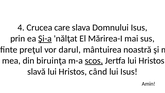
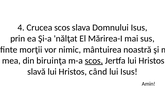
Crucea care: care -> scos (62, 28)
Şi-a underline: present -> none (45, 39)
preţul: preţul -> morţii (31, 50)
darul: darul -> nimic (70, 50)
